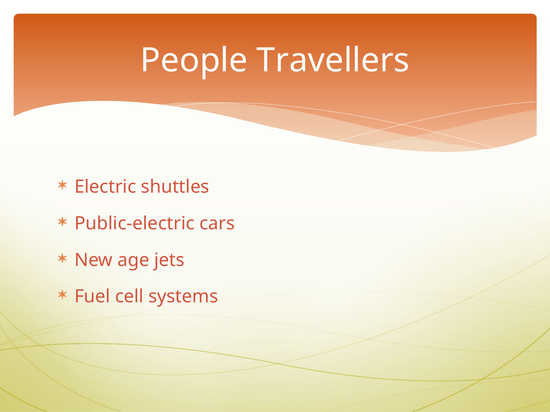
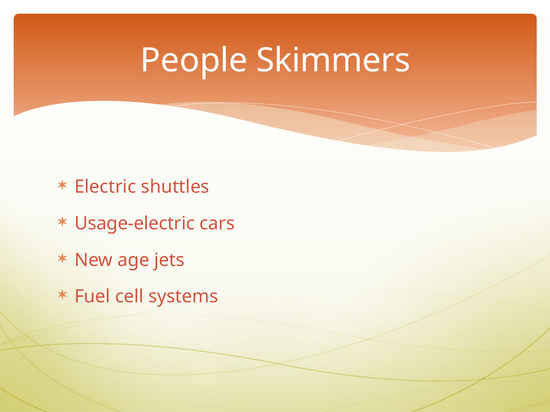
Travellers: Travellers -> Skimmers (333, 60)
Public-electric: Public-electric -> Usage-electric (135, 224)
